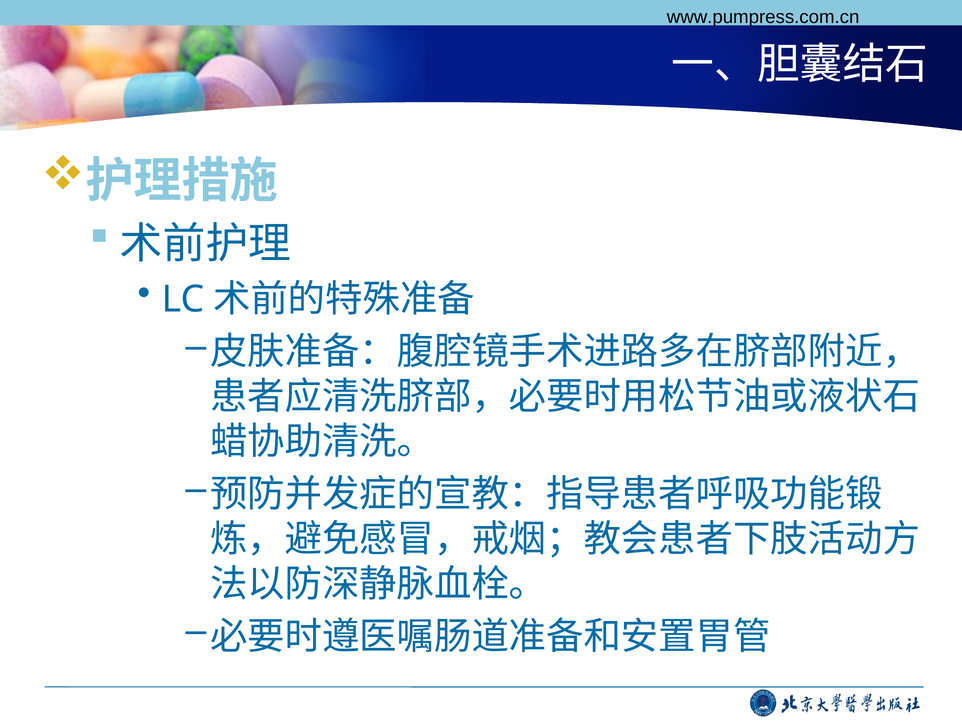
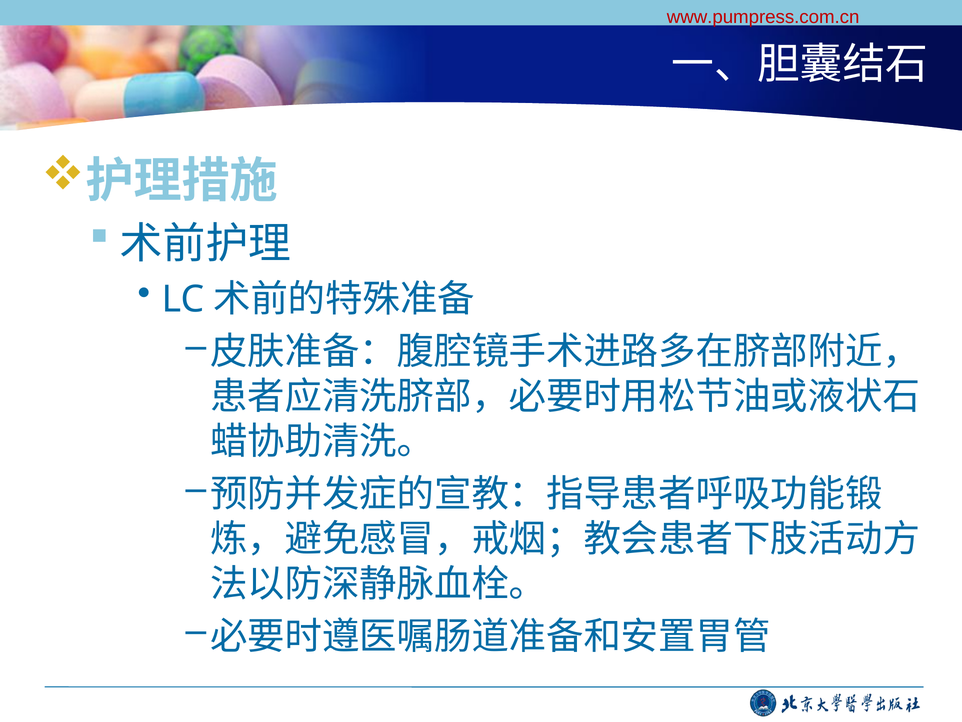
www.pumpress.com.cn colour: black -> red (763, 17)
